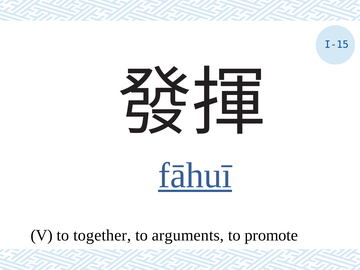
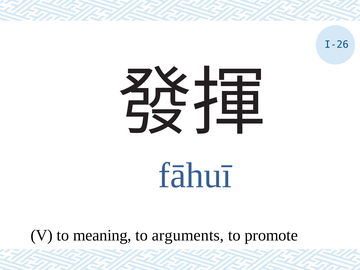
I-15: I-15 -> I-26 (337, 44)
fāhuī underline: present -> none (195, 175)
together: together -> meaning (102, 235)
